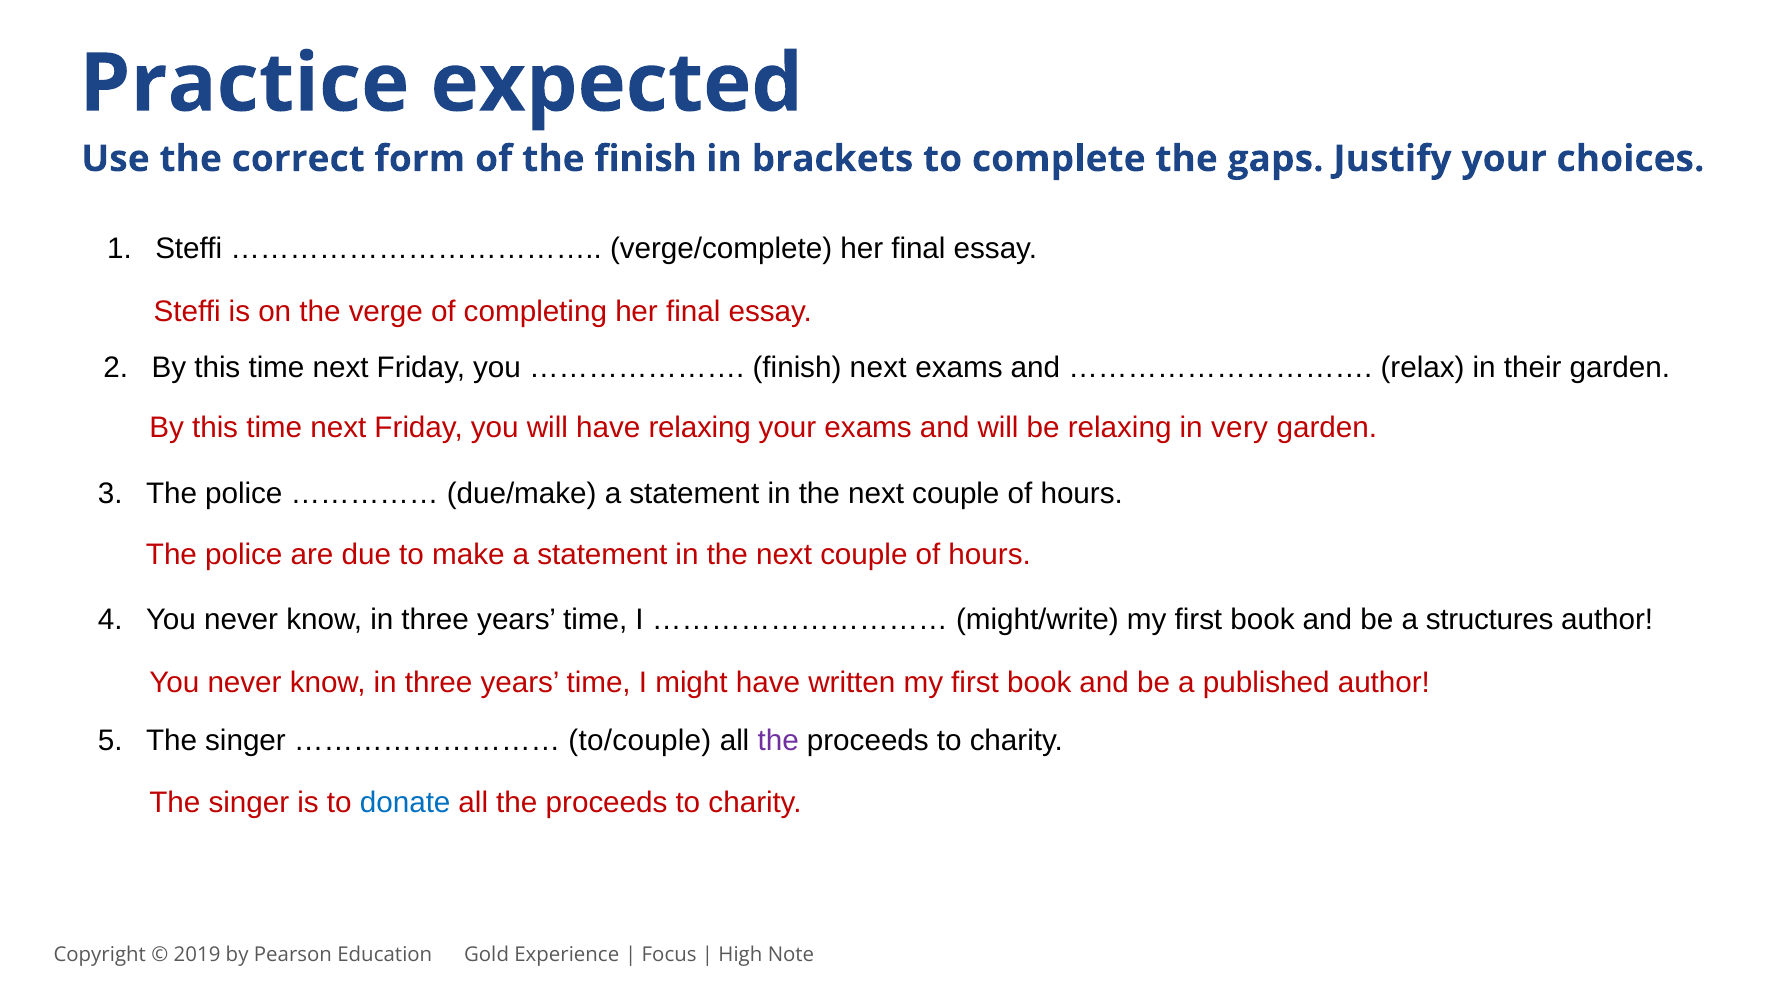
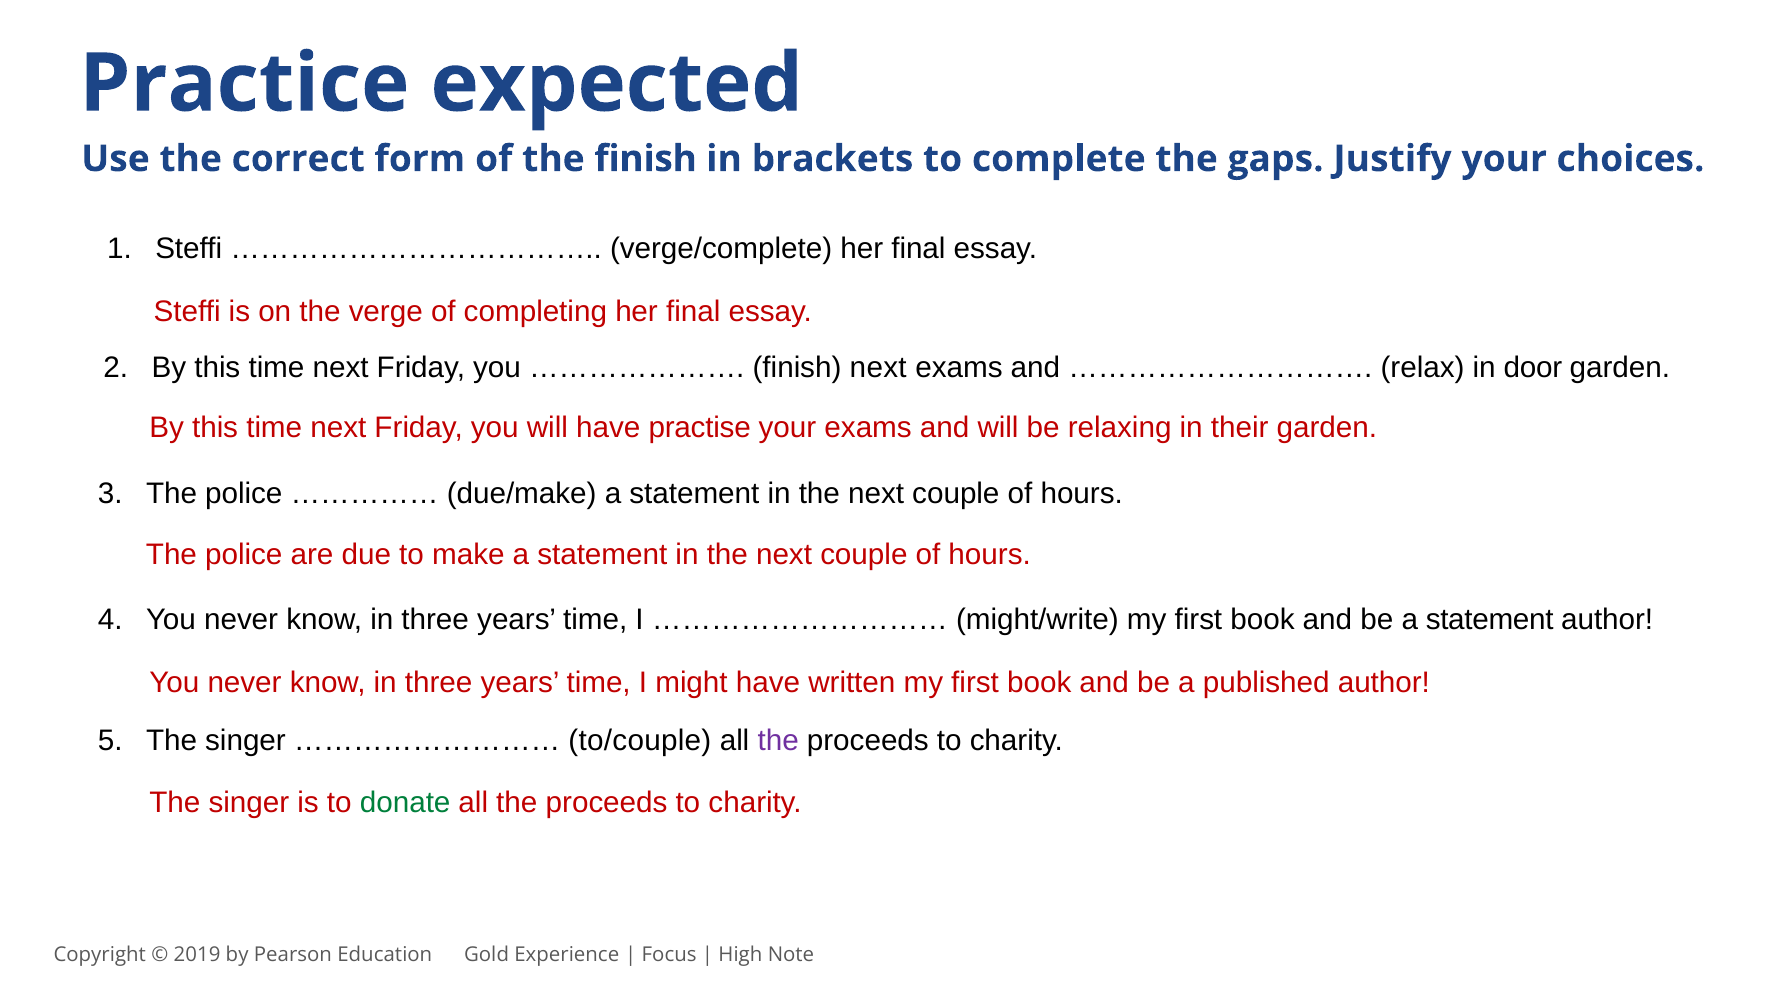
their: their -> door (1533, 368)
have relaxing: relaxing -> practise (700, 427)
very: very -> their (1240, 427)
be a structures: structures -> statement (1490, 620)
donate colour: blue -> green (405, 803)
